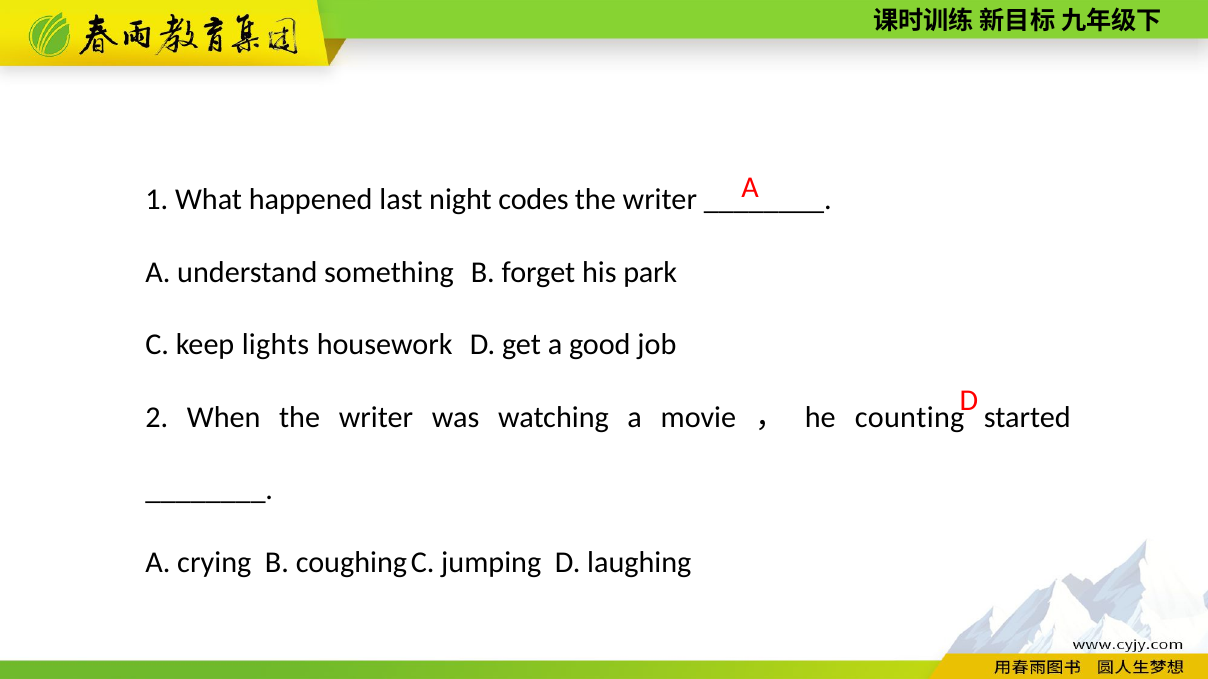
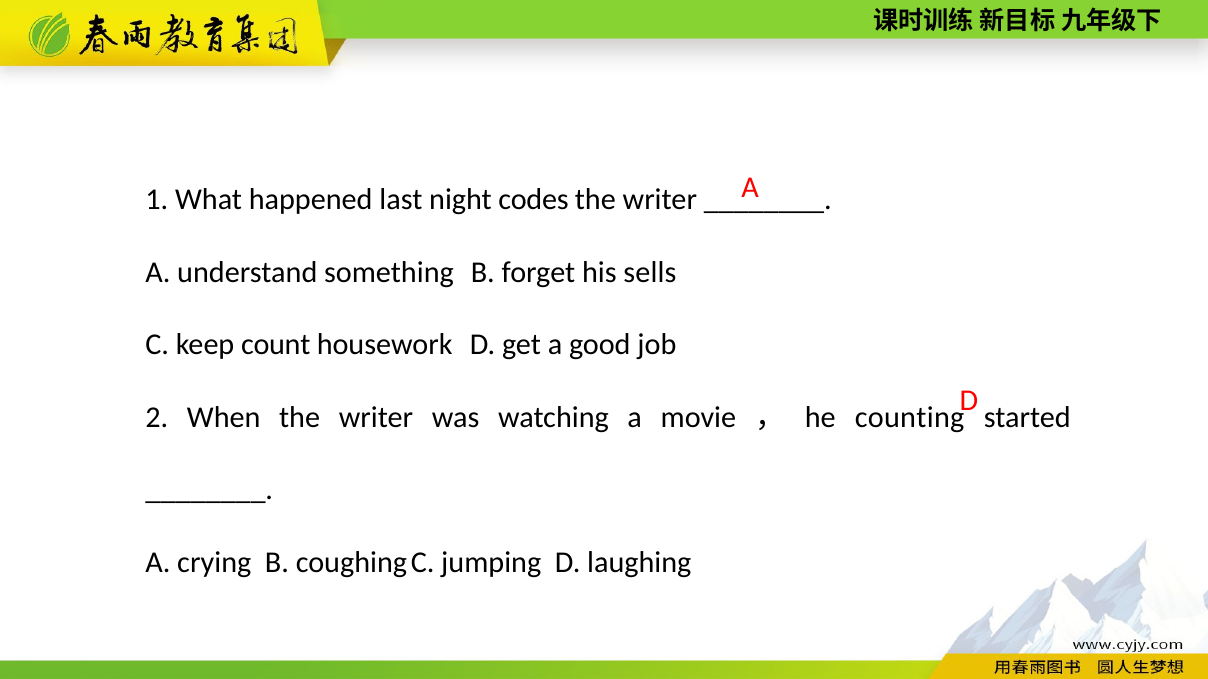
park: park -> sells (650, 273)
lights: lights -> count (276, 345)
